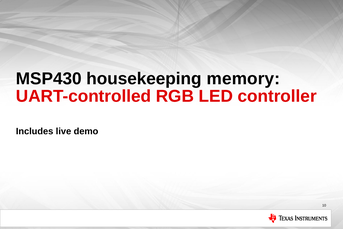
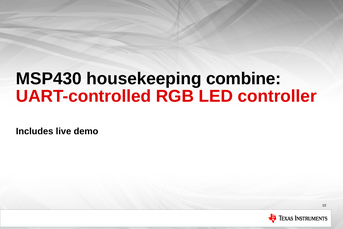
memory: memory -> combine (244, 79)
